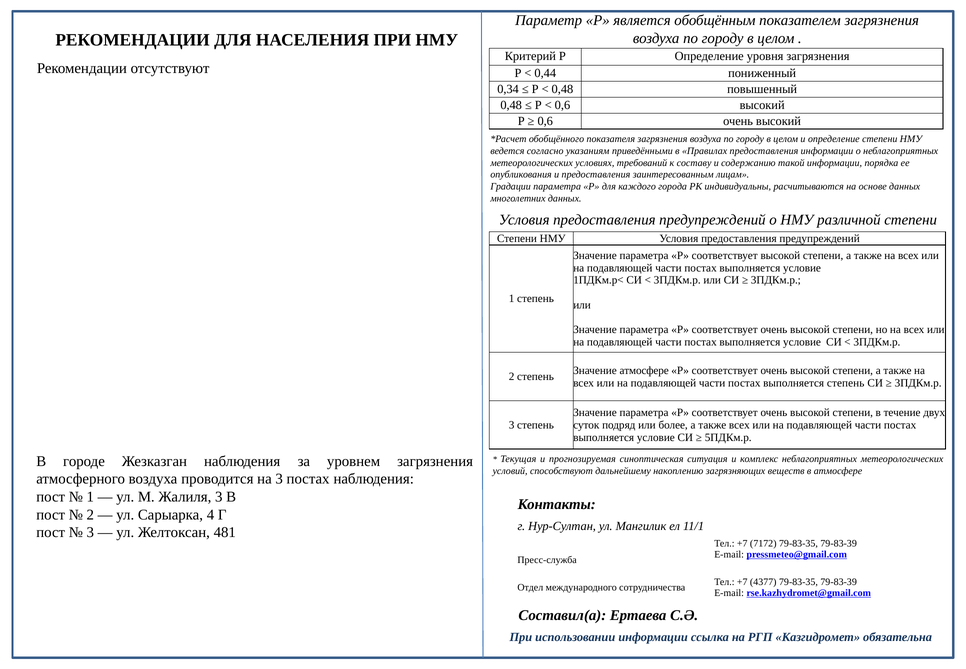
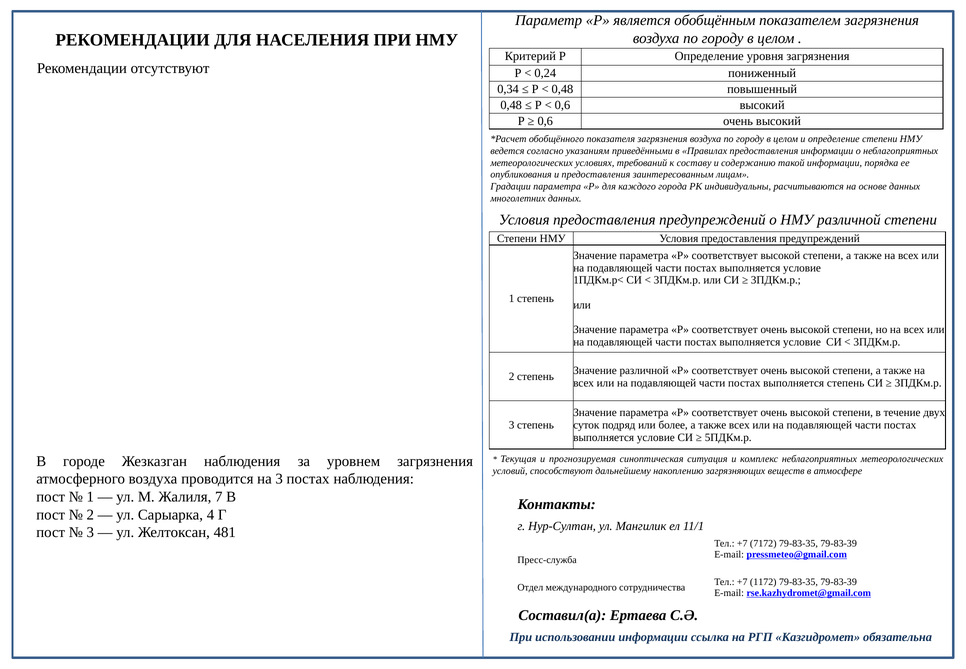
0,44: 0,44 -> 0,24 (545, 73)
Значение атмосфере: атмосфере -> различной (644, 370)
Жалиля 3: 3 -> 7 (219, 497)
4377: 4377 -> 1172 (763, 582)
